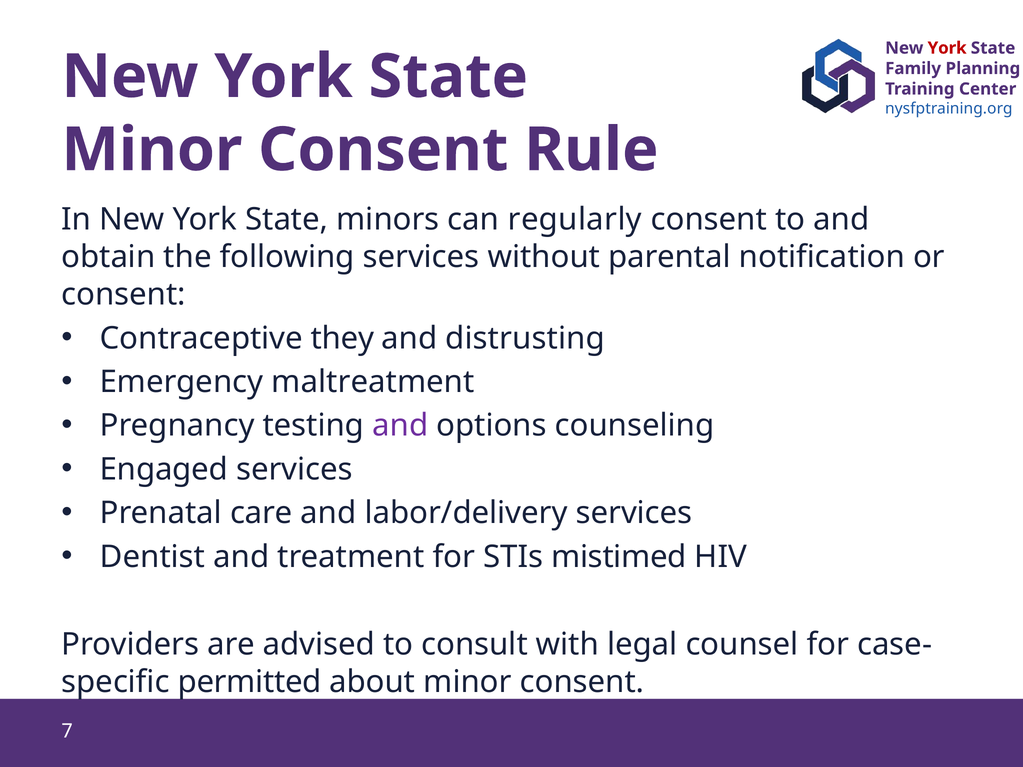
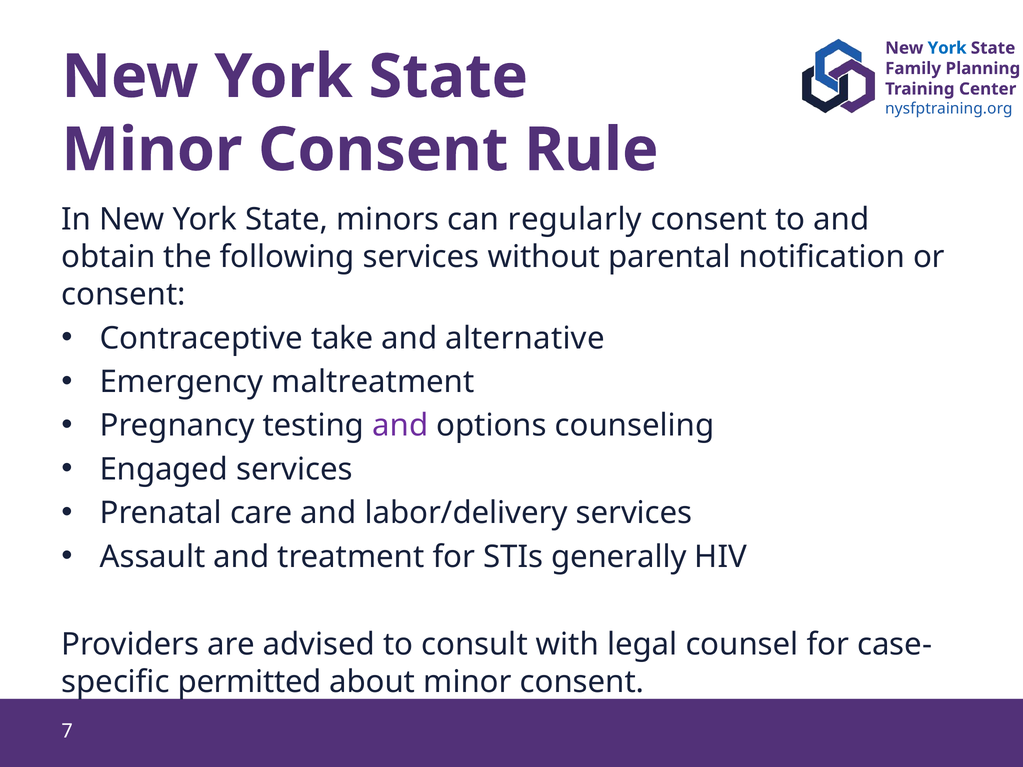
York colour: red -> blue (947, 48)
they: they -> take (342, 338)
distrusting: distrusting -> alternative (525, 338)
Dentist: Dentist -> Assault (153, 557)
mistimed: mistimed -> generally (619, 557)
